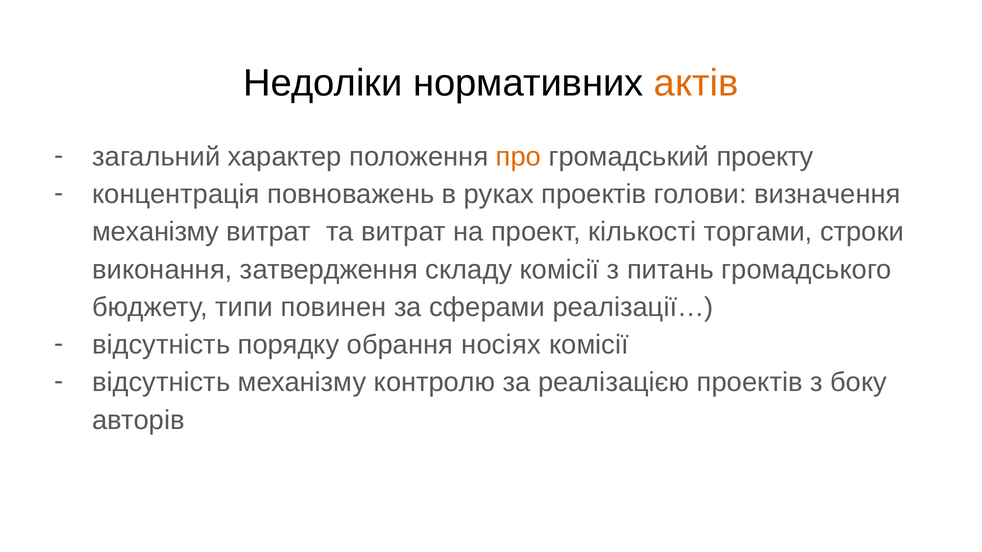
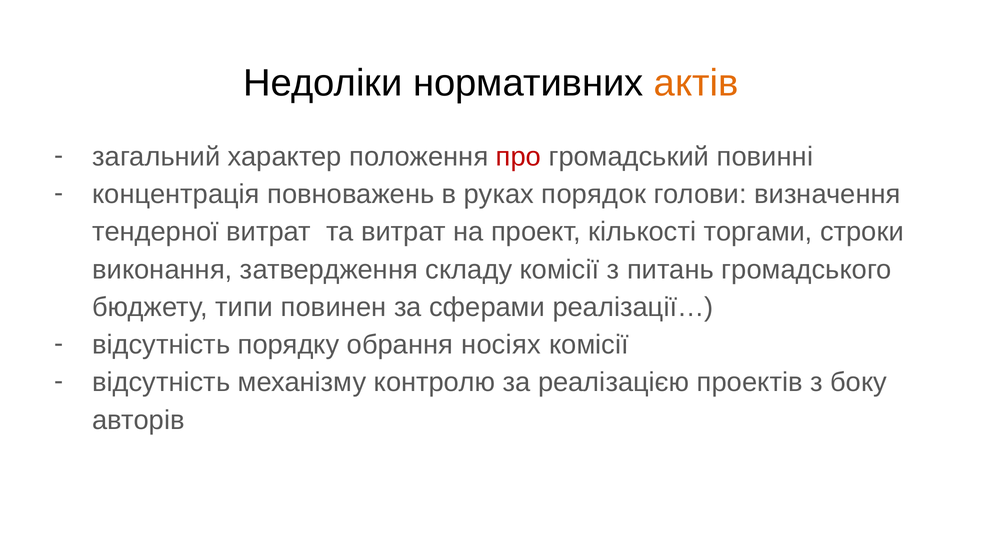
про colour: orange -> red (518, 157)
проекту: проекту -> повинні (765, 157)
руках проектів: проектів -> порядок (594, 194)
механізму: механізму -> тендерної (156, 232)
